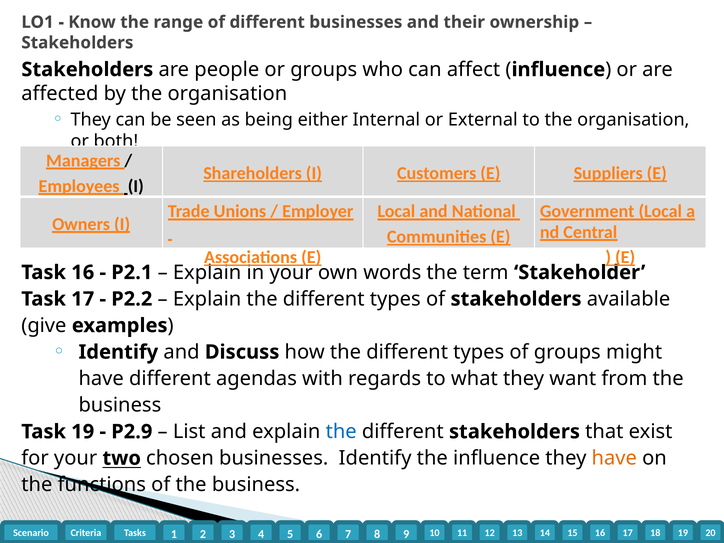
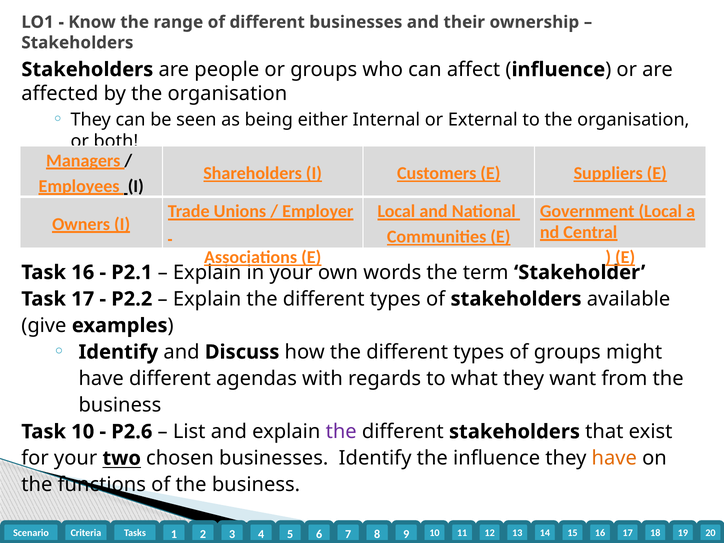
Task 19: 19 -> 10 (83, 432)
P2.9: P2.9 -> P2.6 (132, 432)
the colour: blue -> purple (341, 432)
